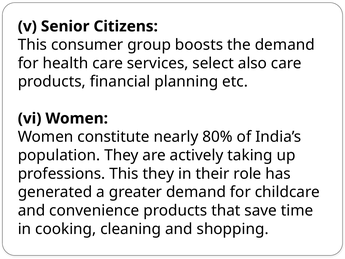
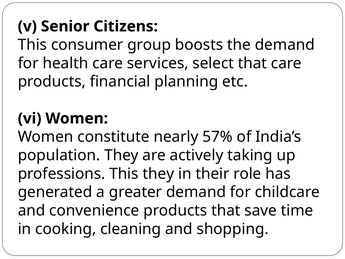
select also: also -> that (252, 63)
80%: 80% -> 57% (218, 137)
